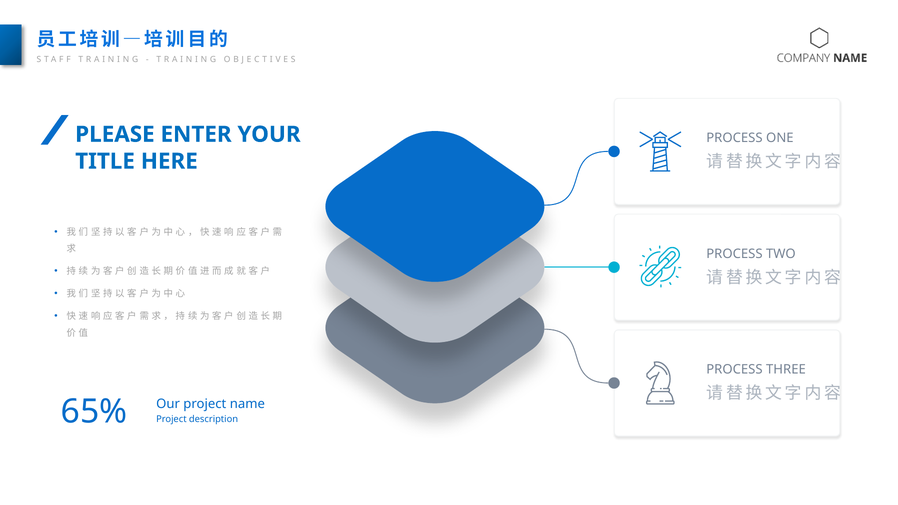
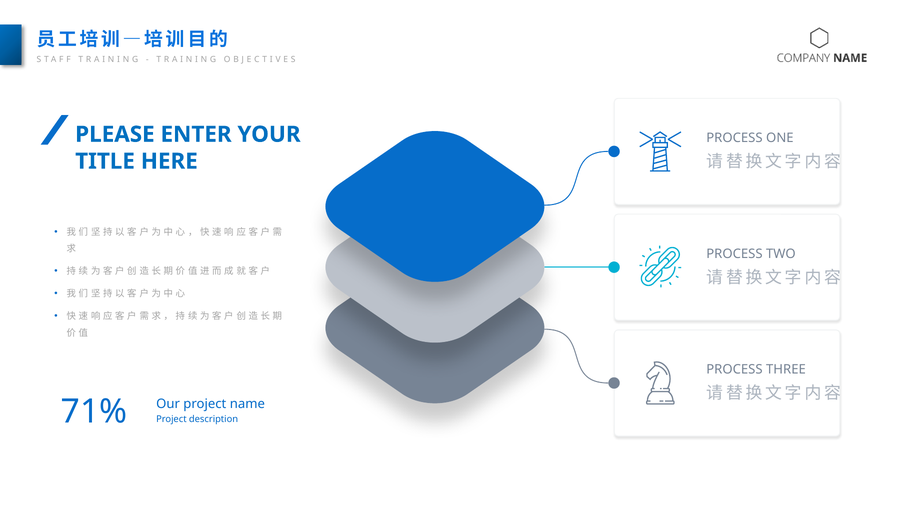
65%: 65% -> 71% (94, 412)
